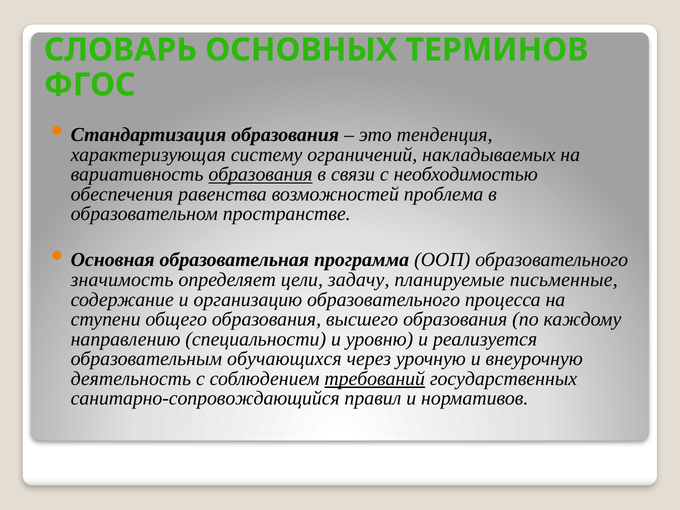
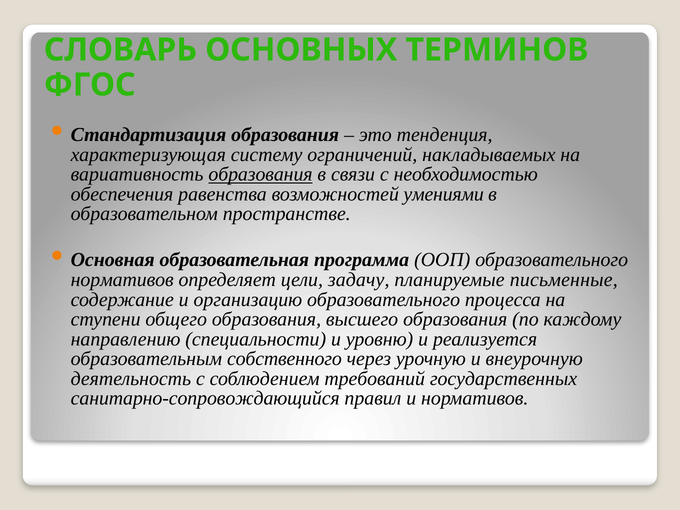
проблема: проблема -> умениями (444, 194)
значимость: значимость -> нормативов (122, 280)
обучающихся: обучающихся -> собственного (284, 359)
требований underline: present -> none (375, 379)
